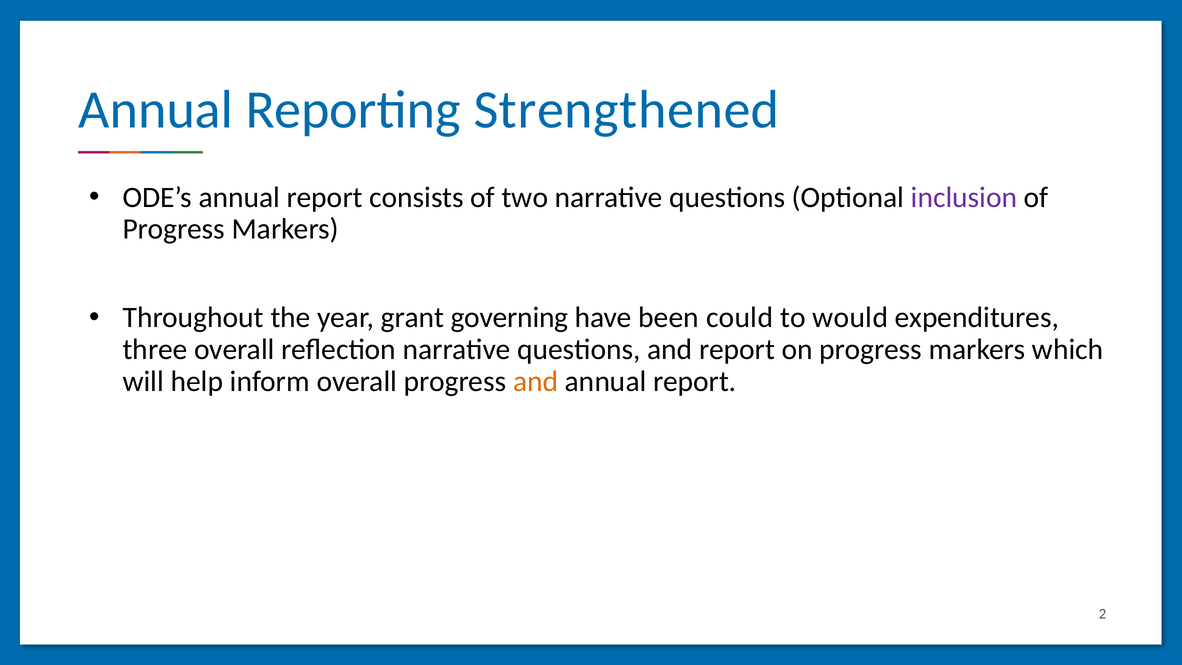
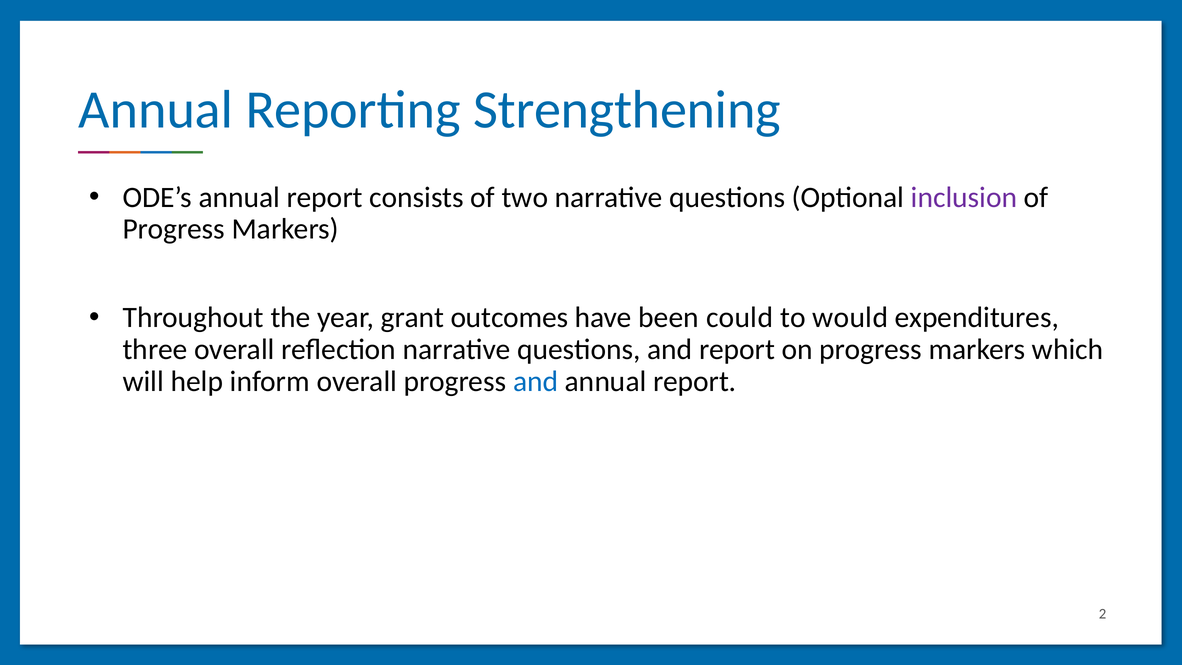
Strengthened: Strengthened -> Strengthening (627, 110)
governing: governing -> outcomes (509, 318)
and colour: orange -> blue (536, 381)
